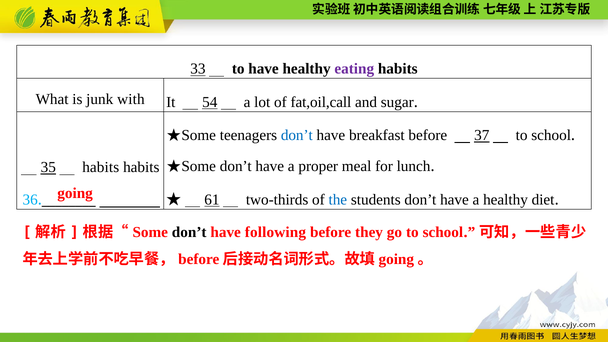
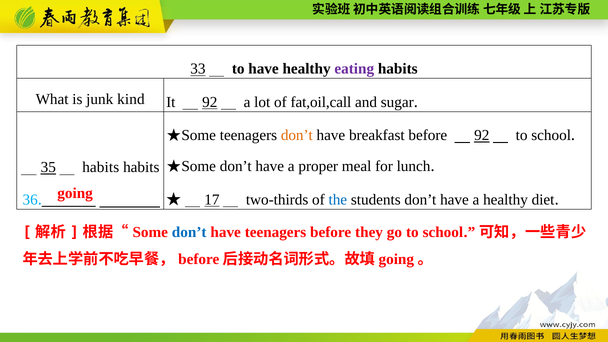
with: with -> kind (131, 99)
It 54: 54 -> 92 (210, 102)
don’t colour: blue -> orange (297, 135)
before 37: 37 -> 92 (482, 135)
61: 61 -> 17 (212, 200)
don’t colour: black -> blue (189, 232)
have following: following -> teenagers (275, 232)
